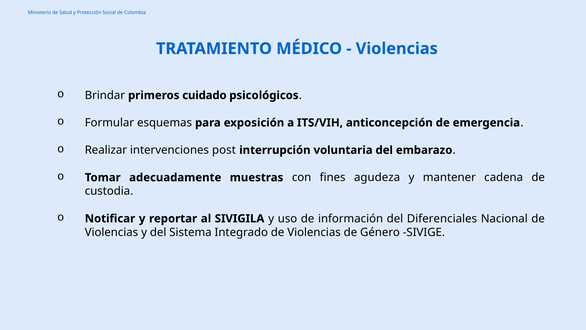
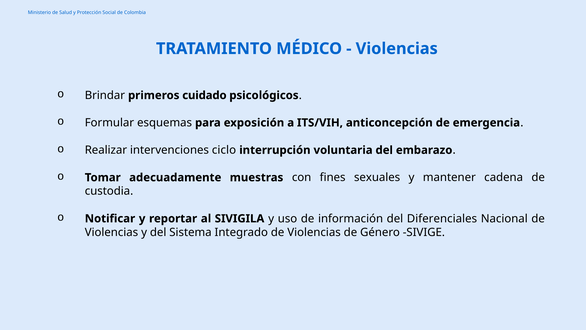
post: post -> ciclo (224, 150)
agudeza: agudeza -> sexuales (377, 177)
